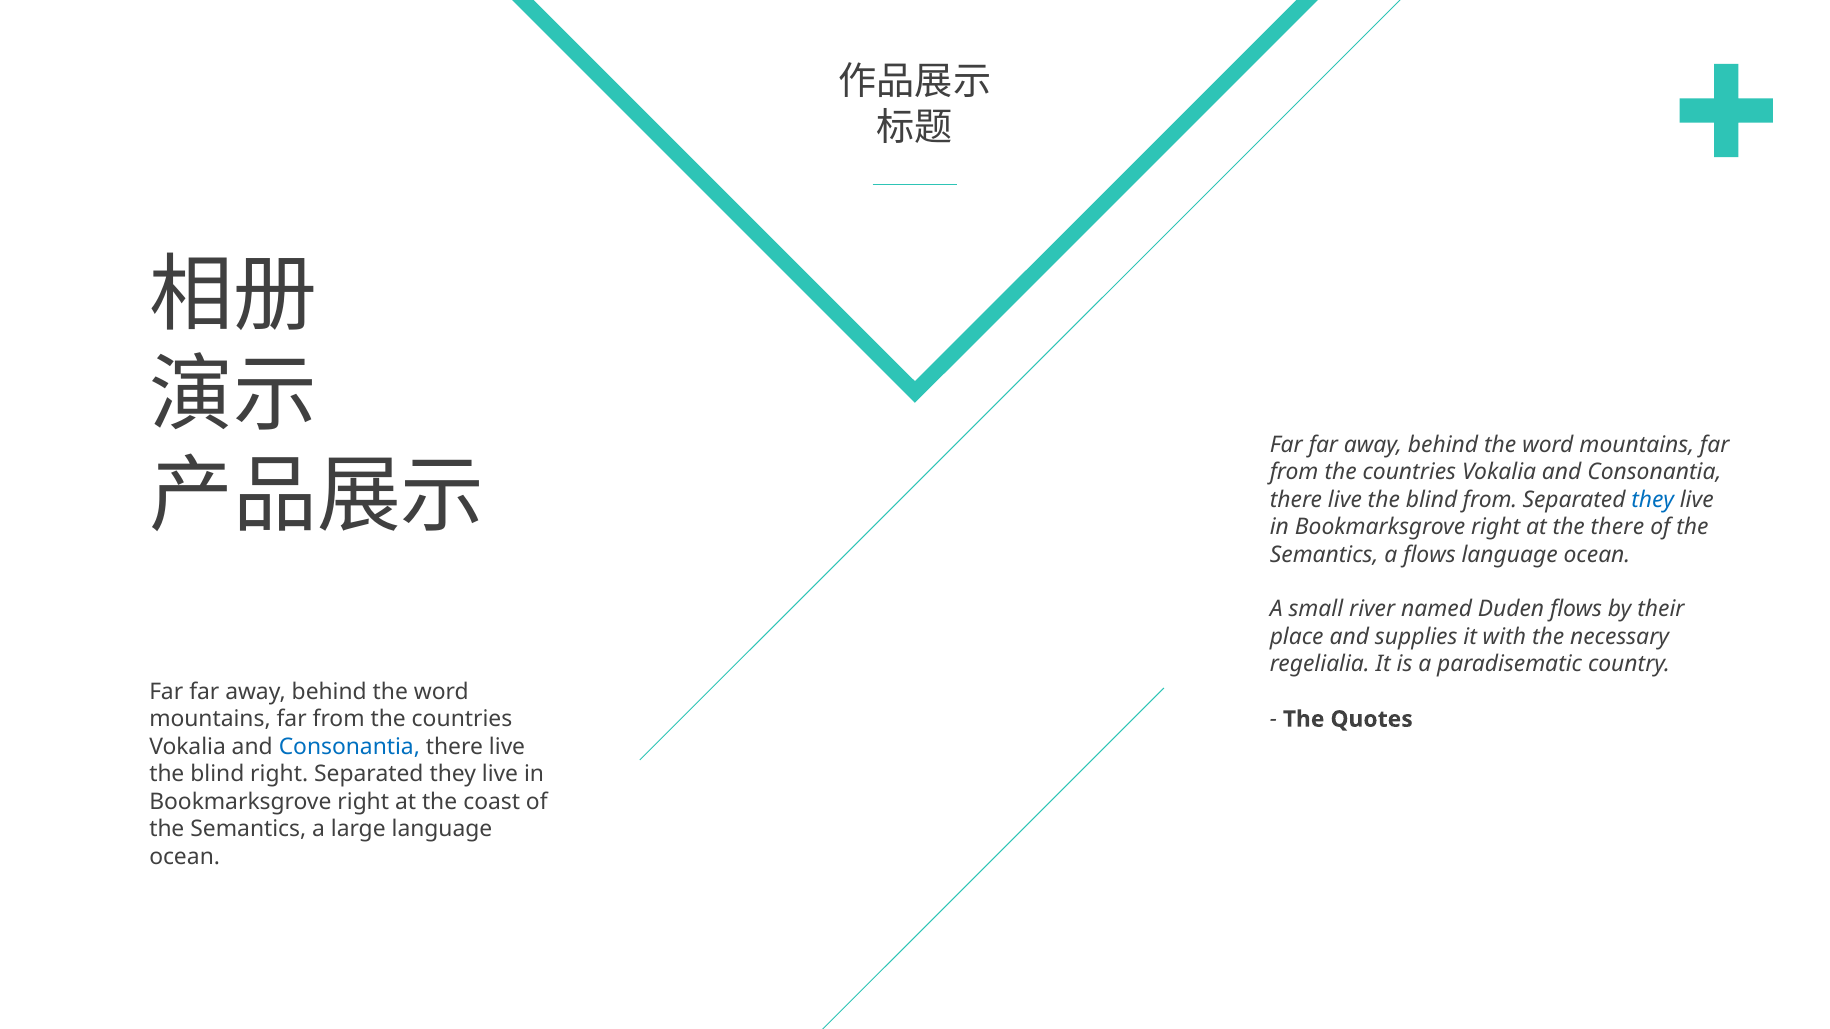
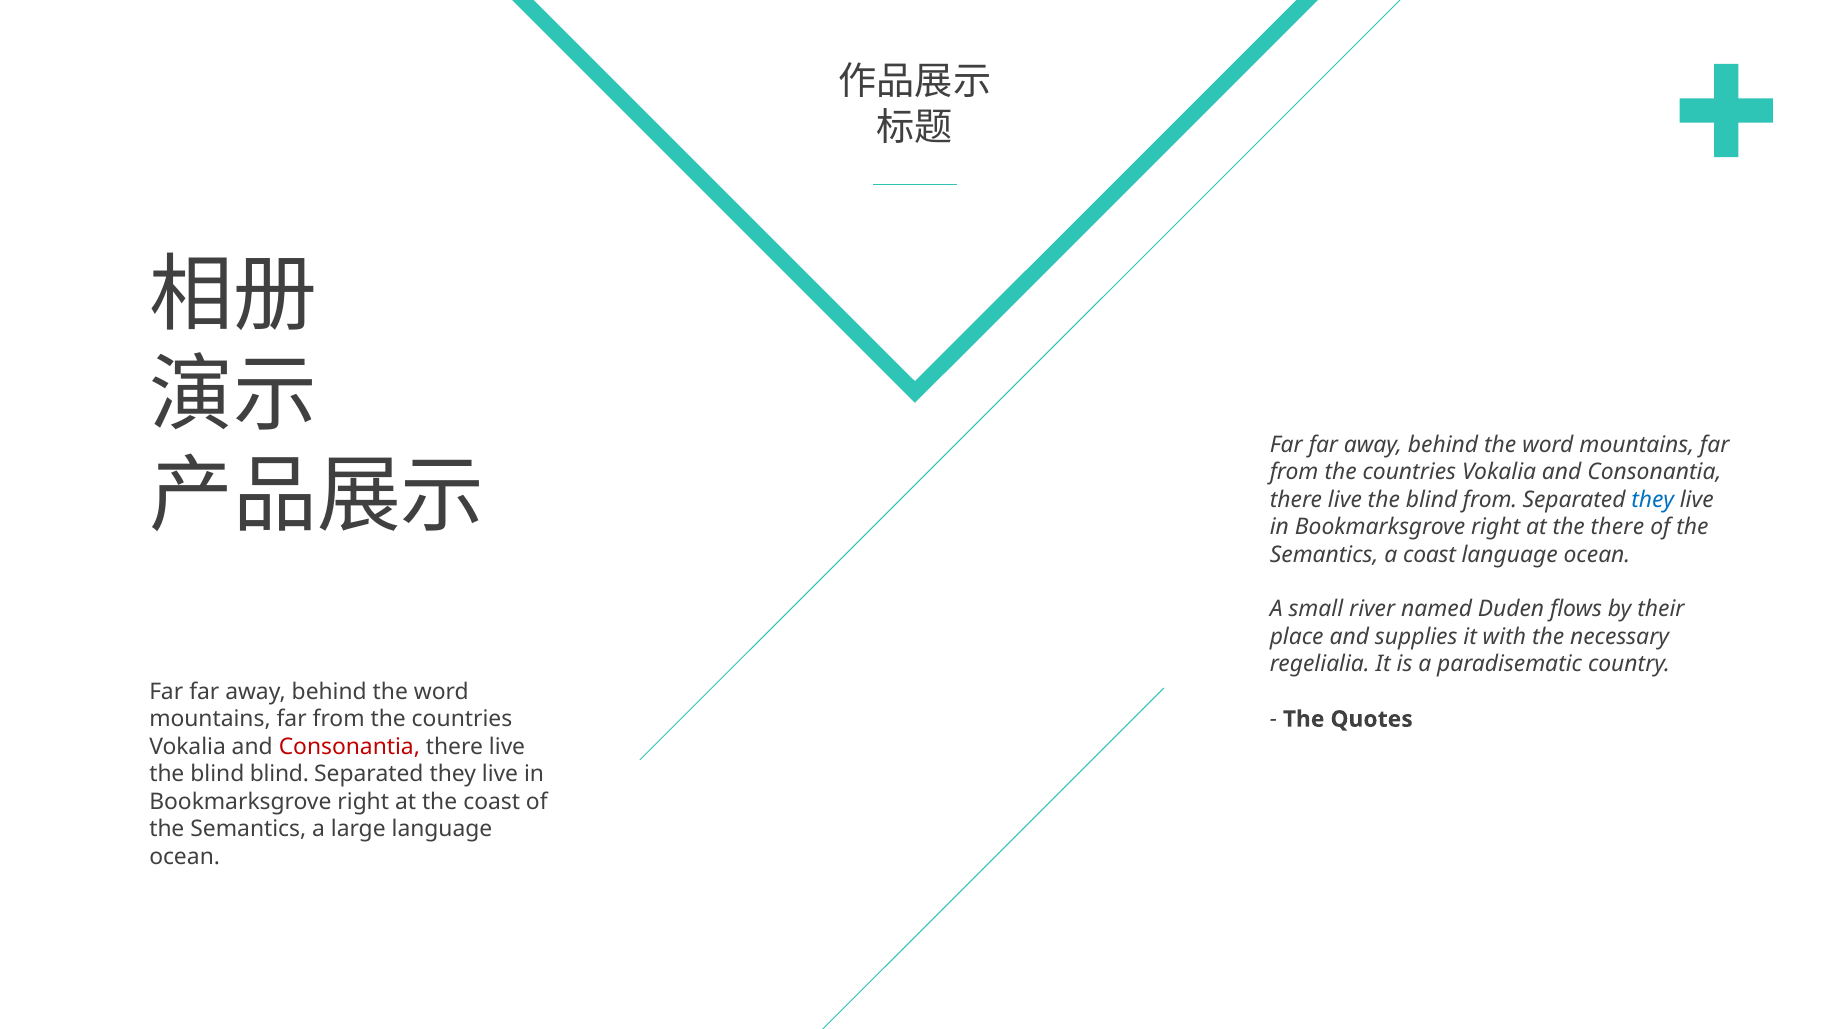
a flows: flows -> coast (1430, 555)
Consonantia colour: blue -> red (349, 747)
blind right: right -> blind (279, 775)
